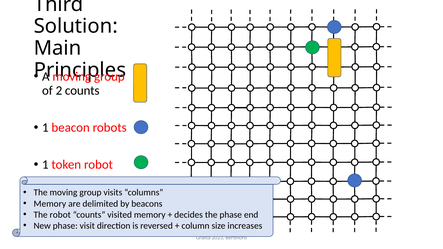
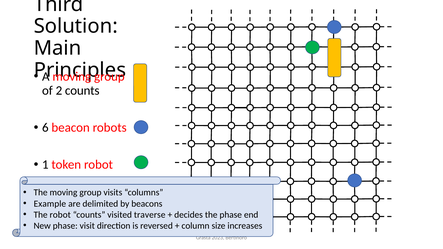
1: 1 -> 6 (45, 128)
Memory: Memory -> Example (50, 204)
visited memory: memory -> traverse (150, 215)
